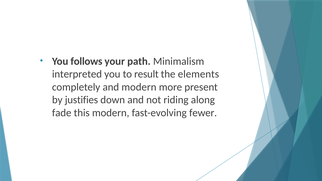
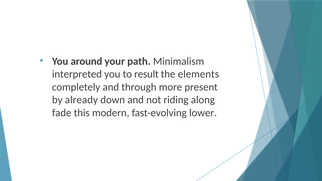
follows: follows -> around (86, 61)
and modern: modern -> through (139, 87)
justifies: justifies -> already (81, 100)
fewer: fewer -> lower (203, 113)
